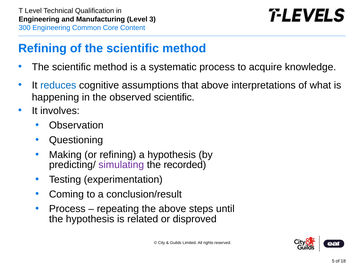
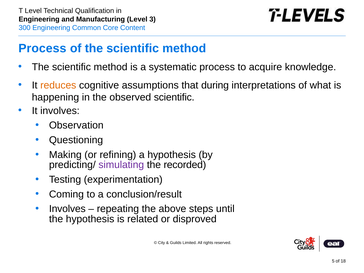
Refining: Refining -> Process (42, 48)
reduces colour: blue -> orange (58, 85)
that above: above -> during (215, 85)
Process: Process -> Involves (67, 209)
